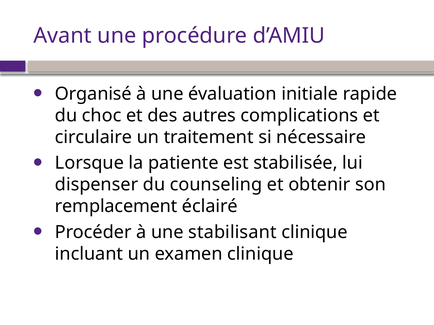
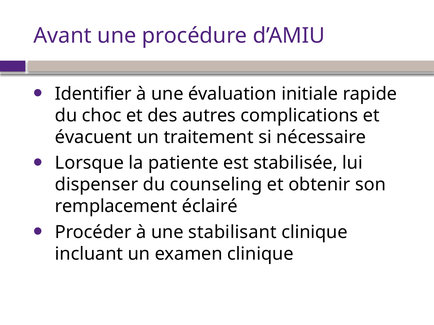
Organisé: Organisé -> Identifier (93, 94)
circulaire: circulaire -> évacuent (94, 137)
